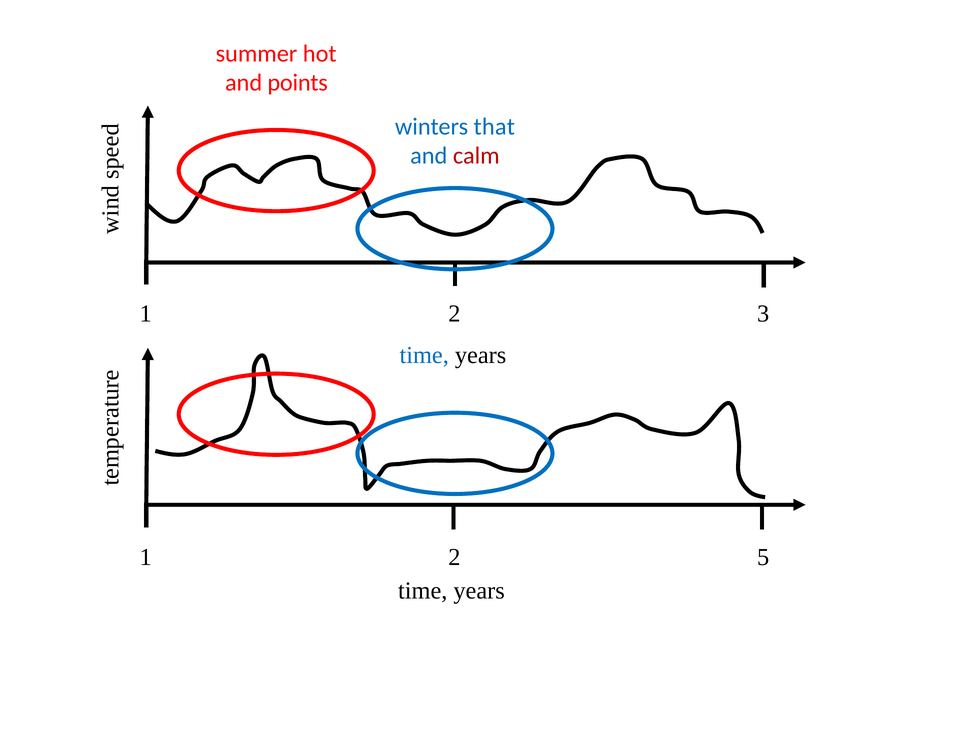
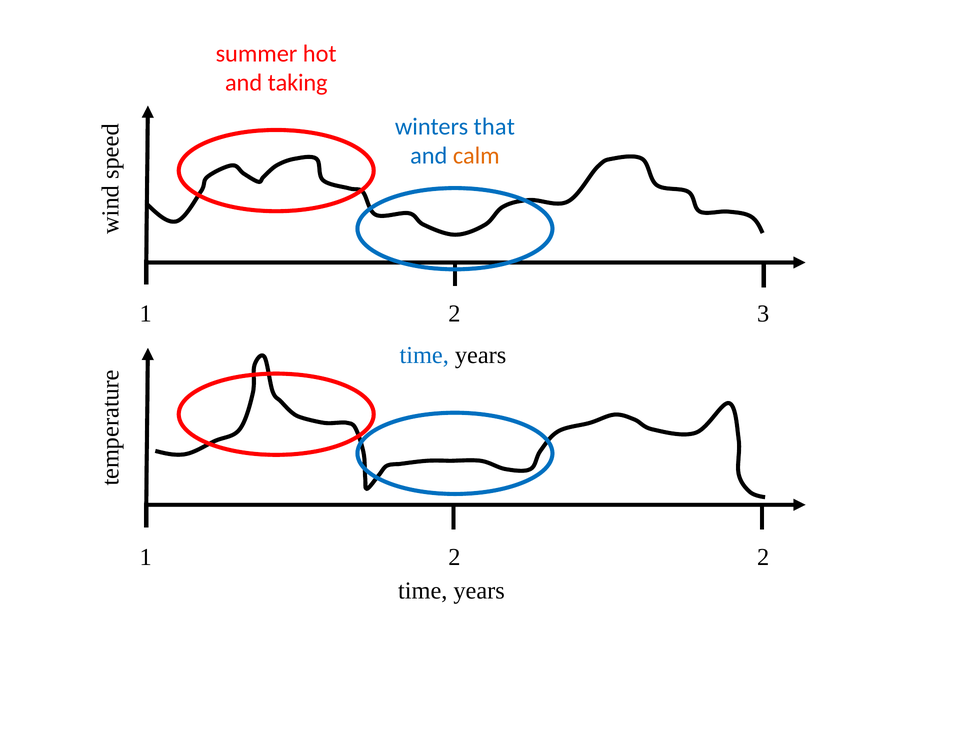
points: points -> taking (298, 83)
calm colour: red -> orange (476, 156)
2 5: 5 -> 2 (763, 557)
